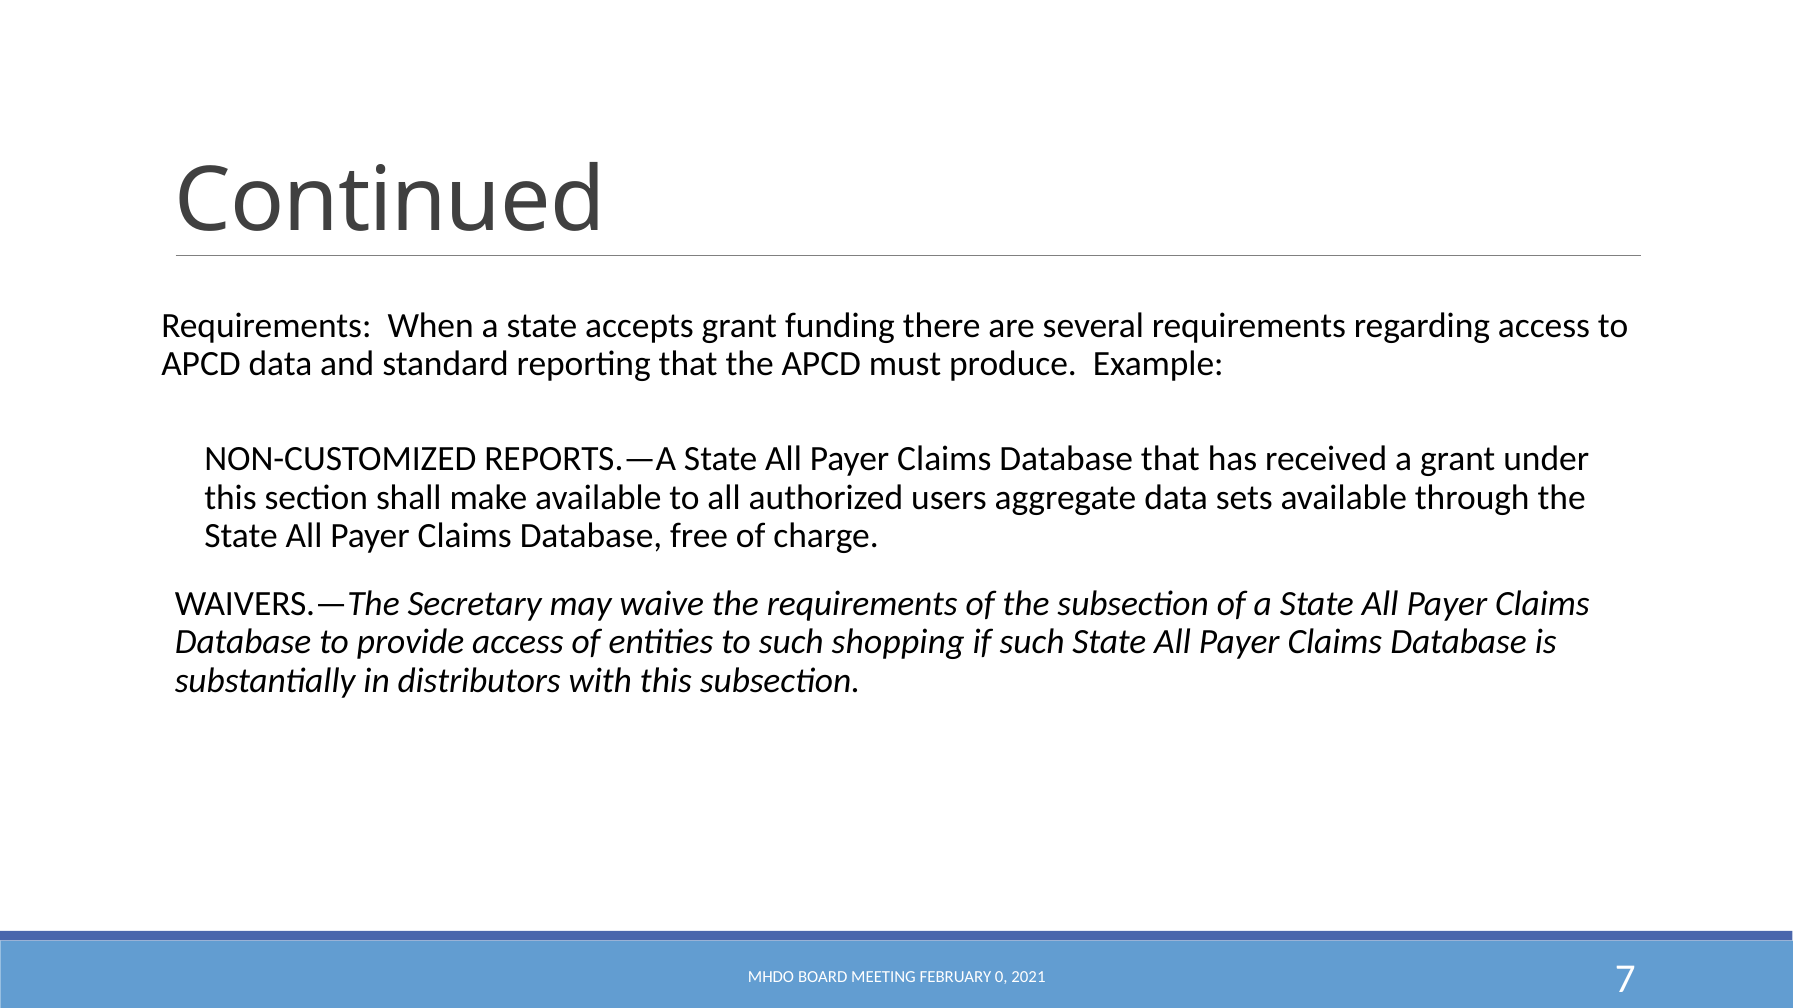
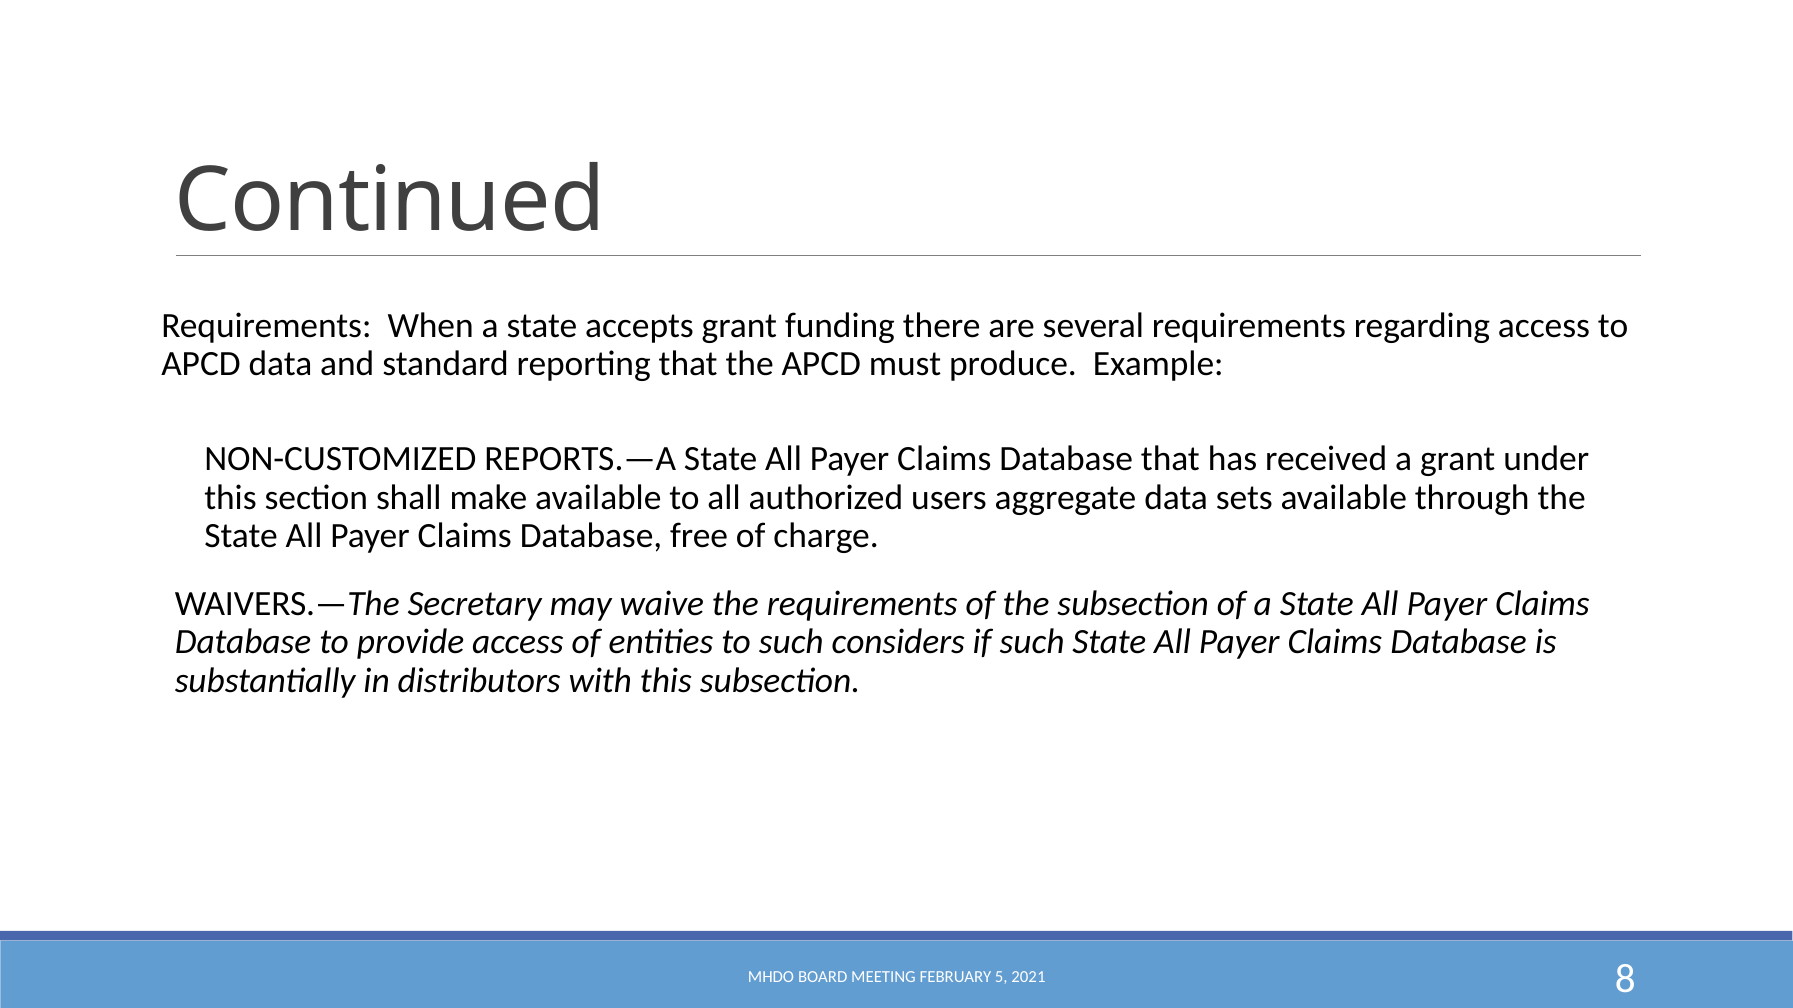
shopping: shopping -> considers (898, 643)
0: 0 -> 5 (1001, 978)
7: 7 -> 8 (1625, 979)
